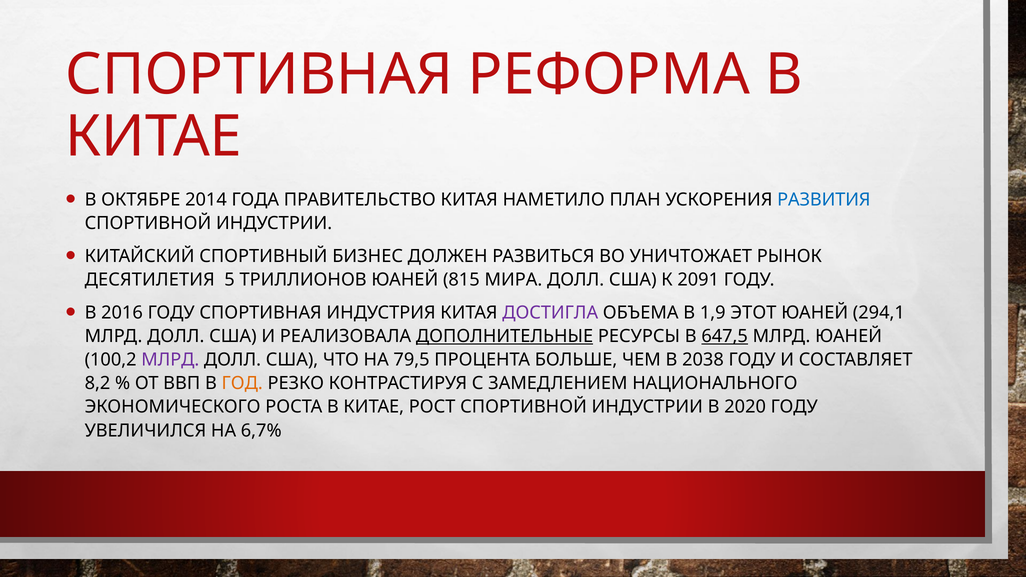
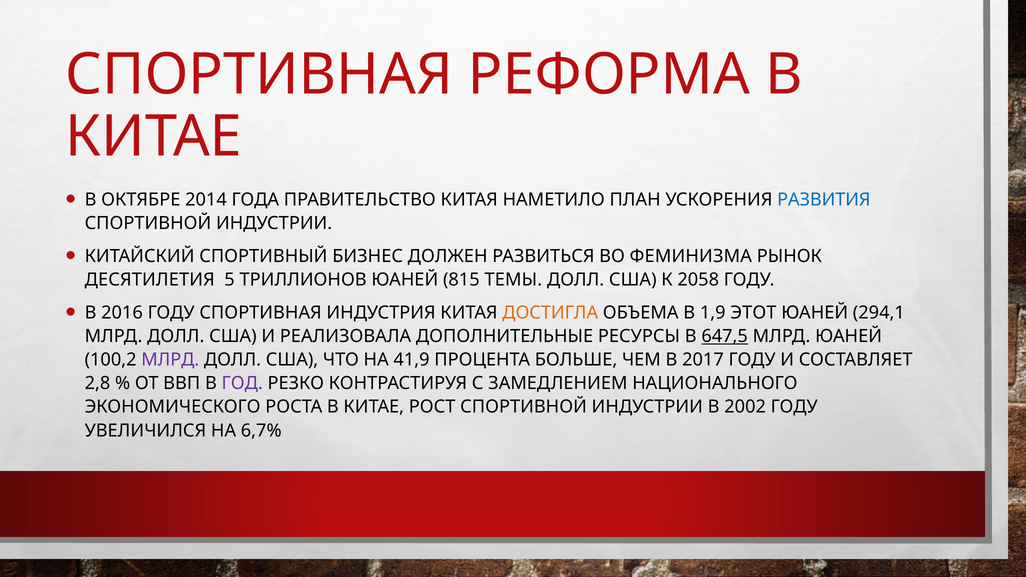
УНИЧТОЖАЕТ: УНИЧТОЖАЕТ -> ФЕМИНИЗМА (691, 256)
МИРА: МИРА -> ТЕМЫ (513, 280)
2091: 2091 -> 2058 (698, 280)
ДОСТИГЛА colour: purple -> orange (550, 313)
ДОПОЛНИТЕЛЬНЫЕ underline: present -> none (505, 336)
79,5: 79,5 -> 41,9 (412, 360)
2038: 2038 -> 2017 (703, 360)
8,2: 8,2 -> 2,8 (97, 384)
ГОД colour: orange -> purple (242, 384)
2020: 2020 -> 2002 (745, 407)
